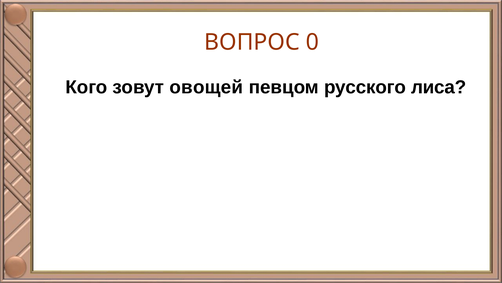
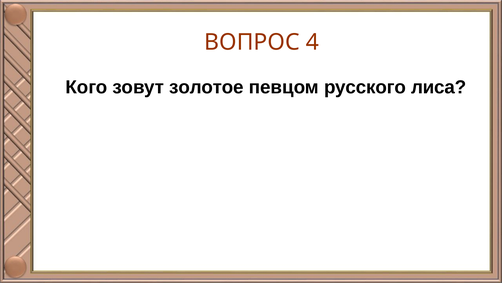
0: 0 -> 4 (312, 42)
овощей: овощей -> золотое (206, 87)
